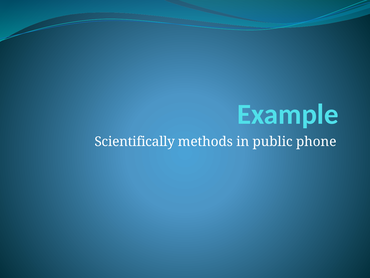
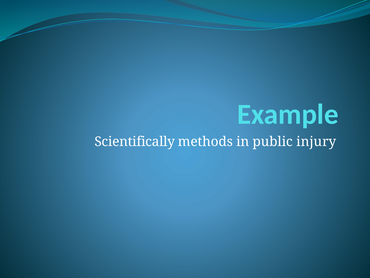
phone: phone -> injury (316, 141)
